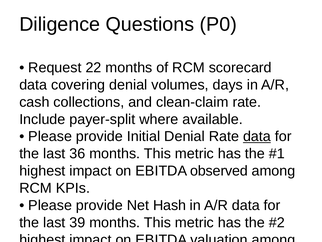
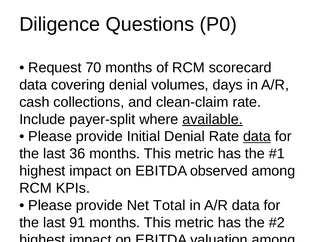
22: 22 -> 70 (93, 68)
available underline: none -> present (213, 119)
Hash: Hash -> Total (169, 205)
39: 39 -> 91 (77, 222)
